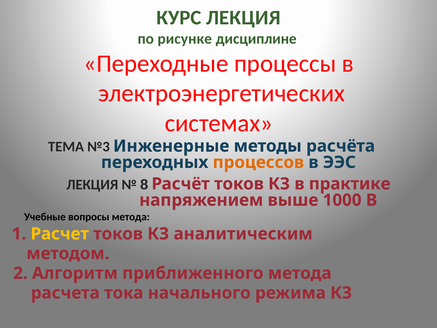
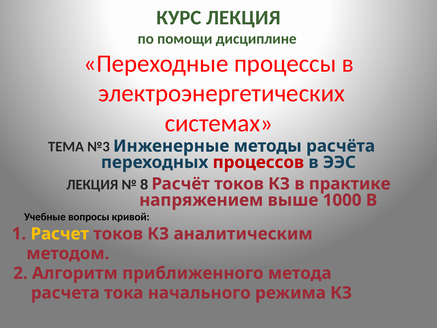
рисунке: рисунке -> помощи (185, 39)
процессов colour: orange -> red (258, 162)
вопросы метода: метода -> кривой (131, 217)
